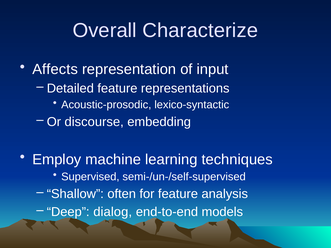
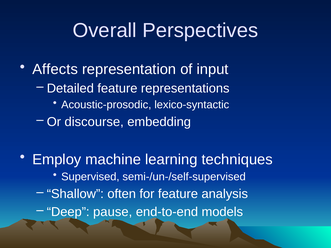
Characterize: Characterize -> Perspectives (200, 30)
dialog: dialog -> pause (113, 212)
